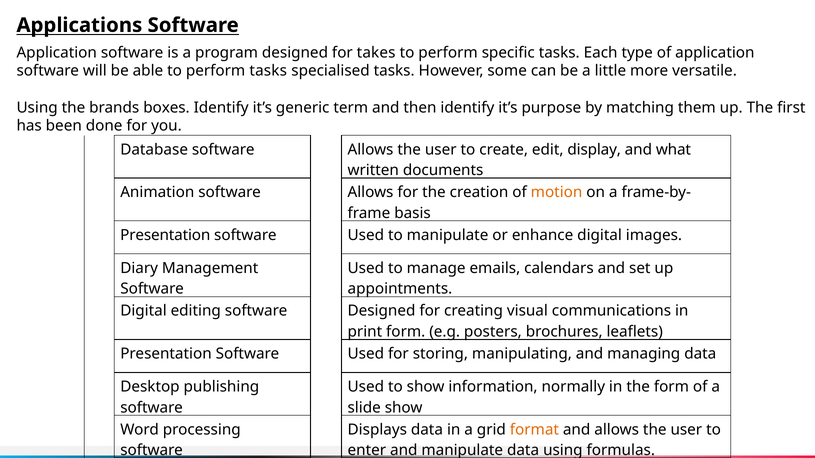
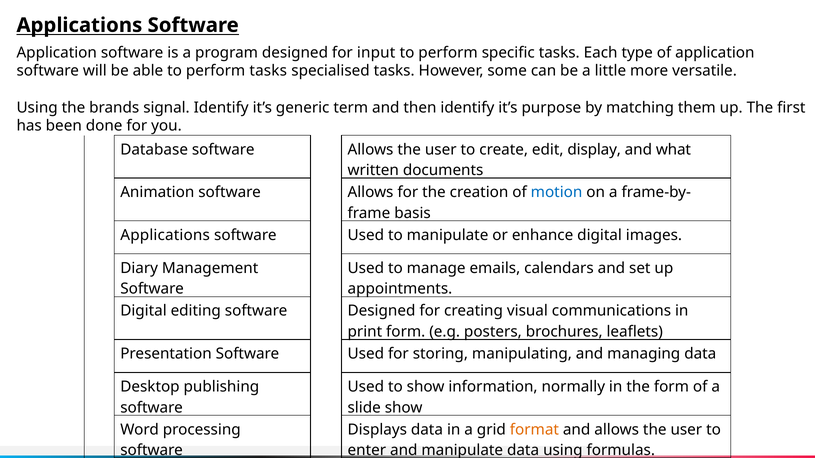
takes: takes -> input (376, 53)
boxes: boxes -> signal (166, 108)
motion colour: orange -> blue (557, 193)
Presentation: Presentation -> Applications (165, 235)
